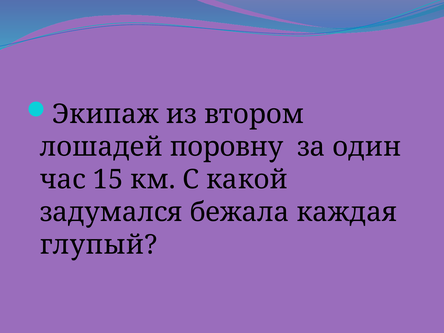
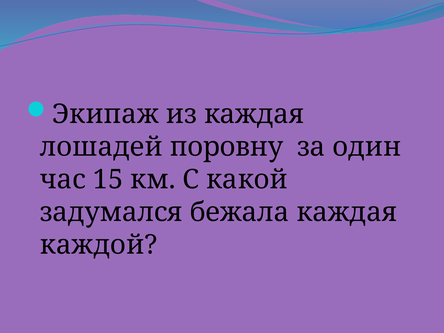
из втором: втором -> каждая (254, 114)
глупый: глупый -> каждой (99, 245)
